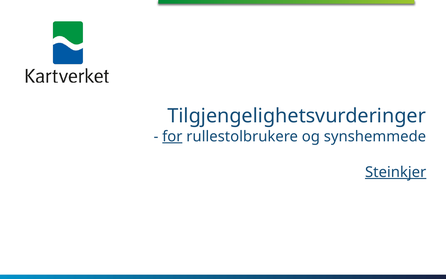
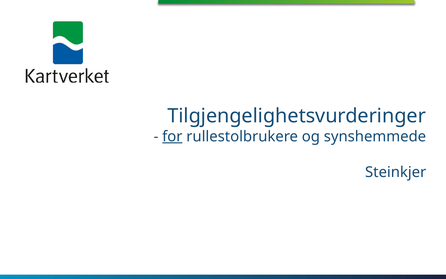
Steinkjer underline: present -> none (396, 172)
